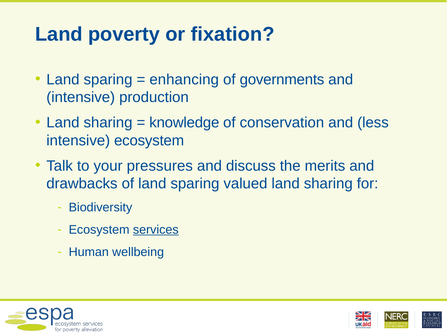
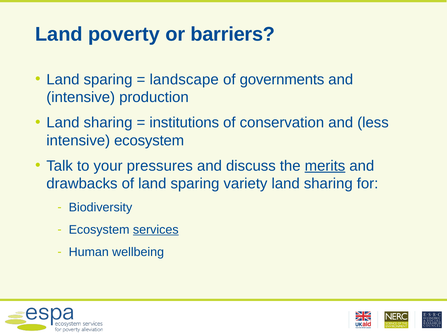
fixation: fixation -> barriers (233, 34)
enhancing: enhancing -> landscape (184, 80)
knowledge: knowledge -> institutions (184, 123)
merits underline: none -> present (325, 166)
valued: valued -> variety (245, 184)
